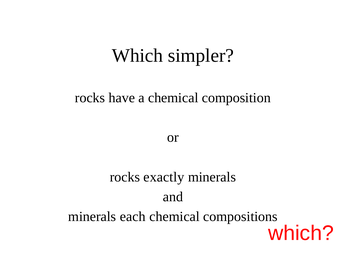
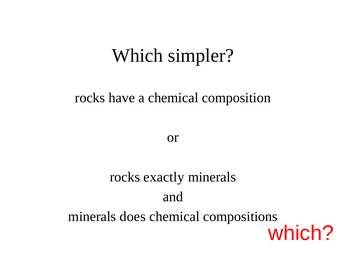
each: each -> does (133, 217)
